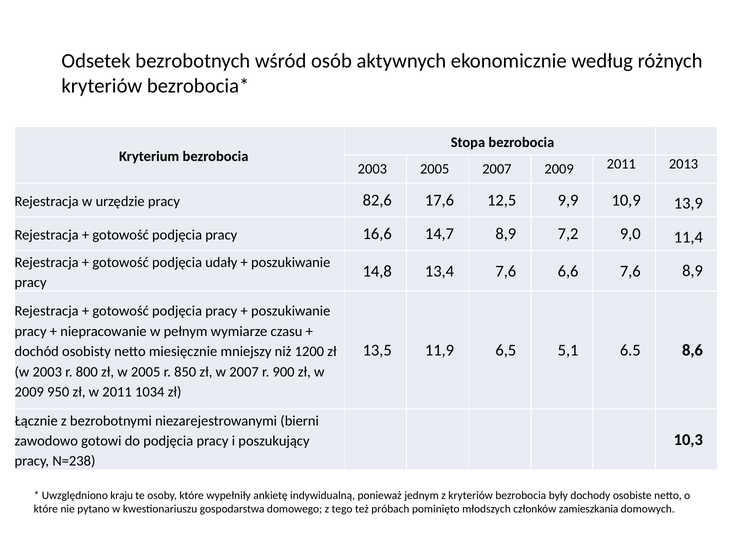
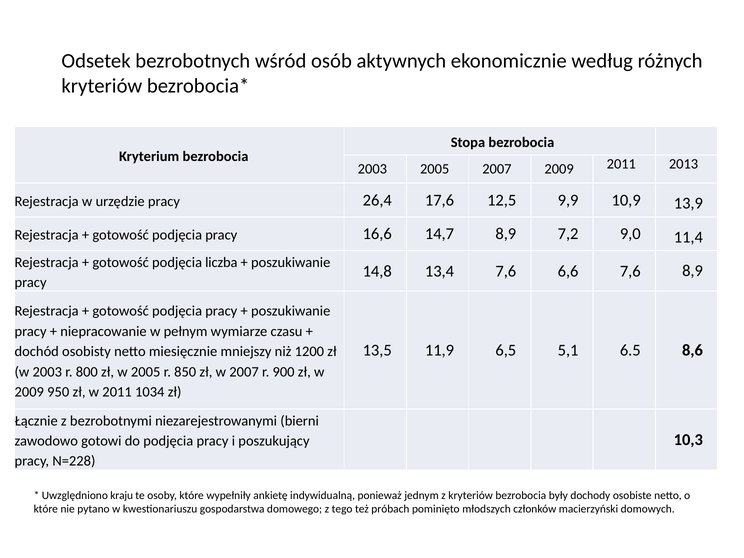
82,6: 82,6 -> 26,4 (377, 200)
udały: udały -> liczba (221, 262)
N=238: N=238 -> N=228 (74, 461)
zamieszkania: zamieszkania -> macierzyński (588, 509)
